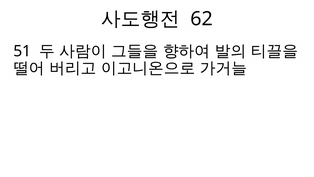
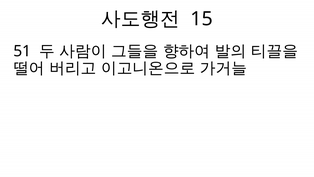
62: 62 -> 15 (202, 19)
